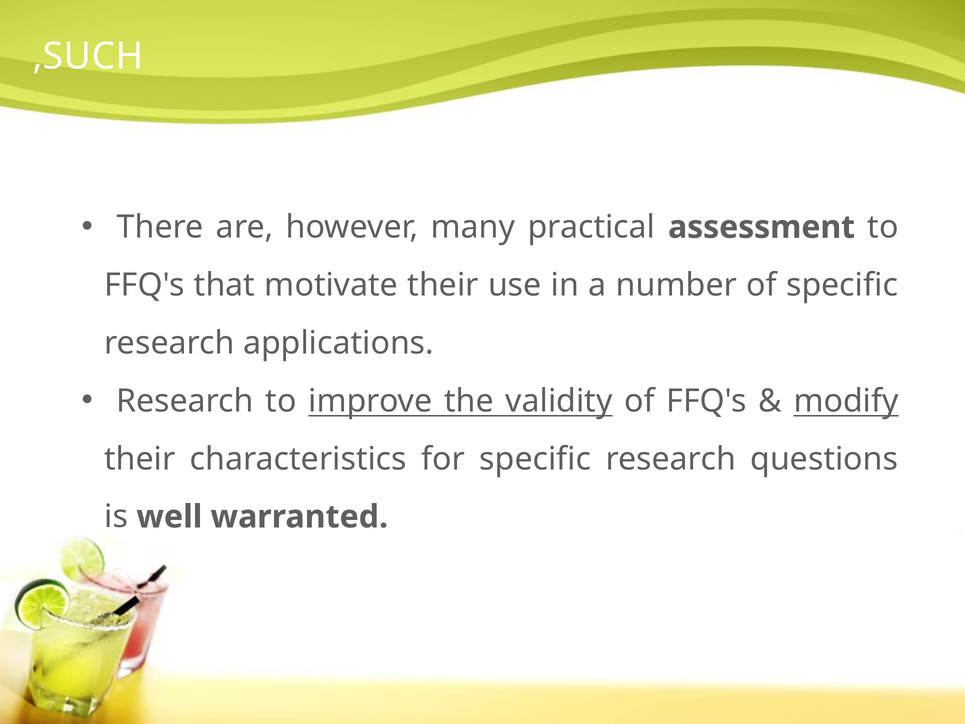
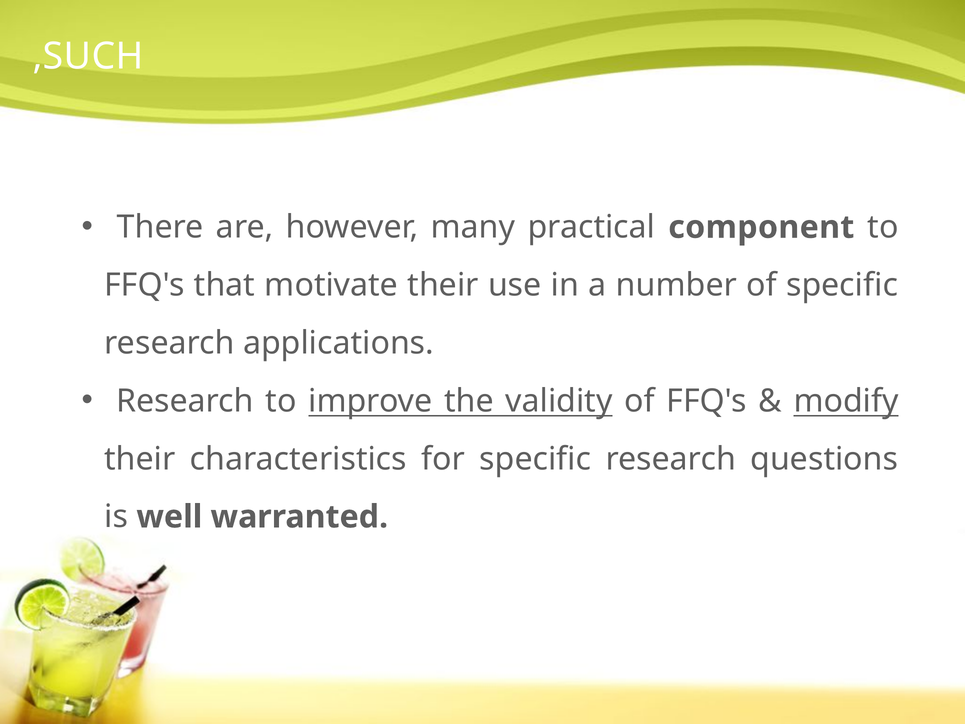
assessment: assessment -> component (761, 227)
